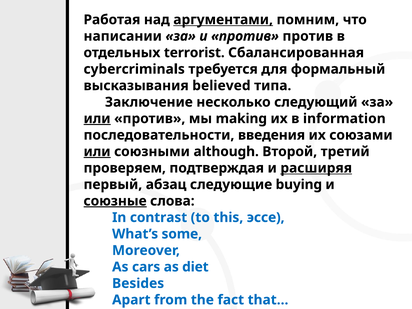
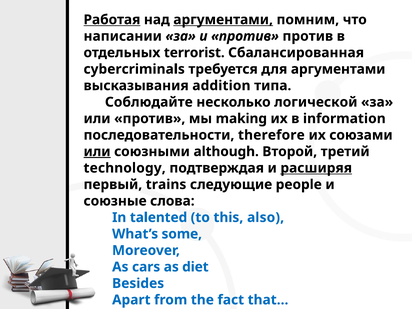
Работая underline: none -> present (112, 20)
для формальный: формальный -> аргументами (338, 69)
believed: believed -> addition (221, 86)
Заключение: Заключение -> Соблюдайте (149, 102)
следующий: следующий -> логической (316, 102)
или underline: present -> none (97, 119)
введения: введения -> therefore (271, 135)
проверяем: проверяем -> technology (125, 168)
абзац: абзац -> trains (166, 185)
buying: buying -> people (299, 185)
союзные underline: present -> none (115, 201)
contrast: contrast -> talented (159, 217)
эссе: эссе -> also (266, 217)
